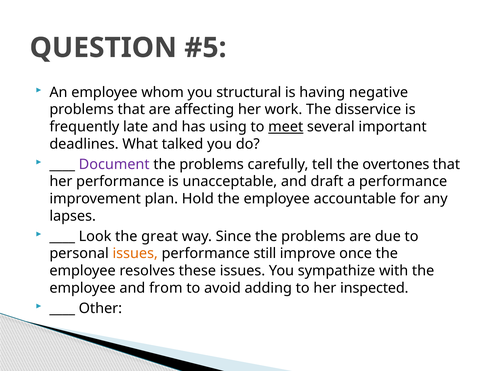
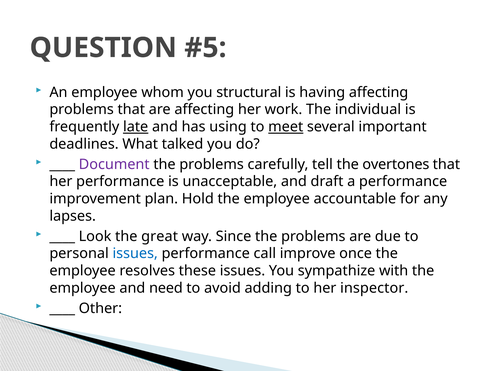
having negative: negative -> affecting (379, 92)
disservice: disservice -> individual (368, 110)
late underline: none -> present (136, 127)
issues colour: orange -> blue (135, 254)
still: still -> call (265, 254)
from: from -> need (166, 288)
inspected: inspected -> inspector (374, 288)
